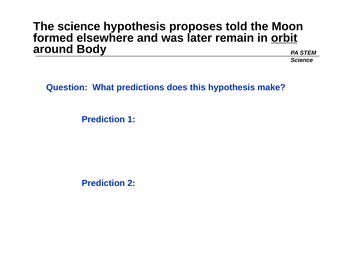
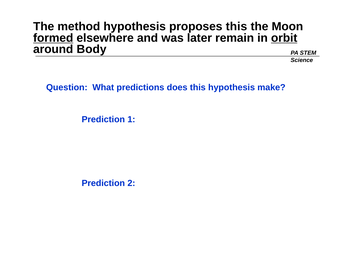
The science: science -> method (79, 27)
proposes told: told -> this (236, 27)
formed underline: none -> present (53, 38)
